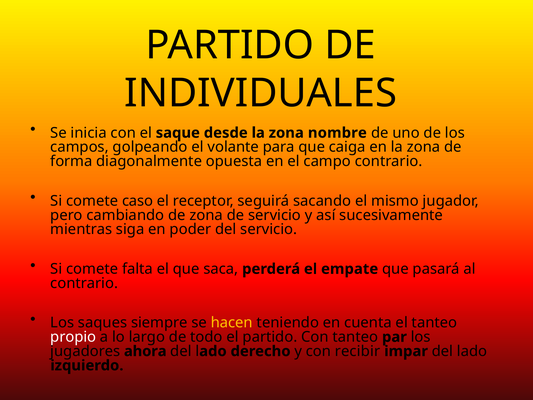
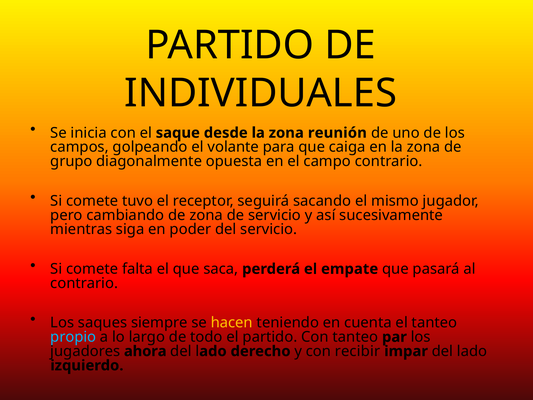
nombre: nombre -> reunión (337, 133)
forma: forma -> grupo (71, 161)
caso: caso -> tuvo (137, 201)
propio colour: white -> light blue (73, 337)
